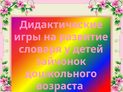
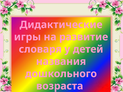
зайчонок: зайчонок -> названия (61, 62)
